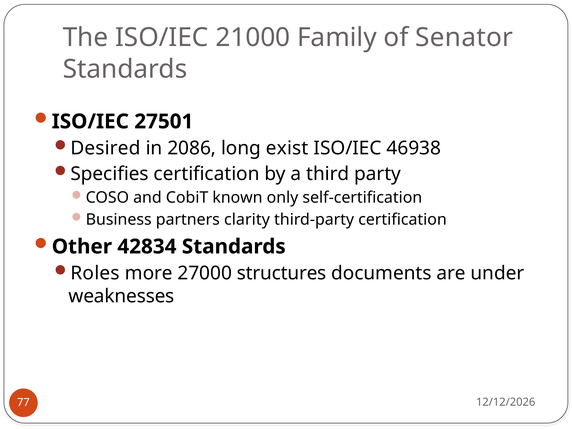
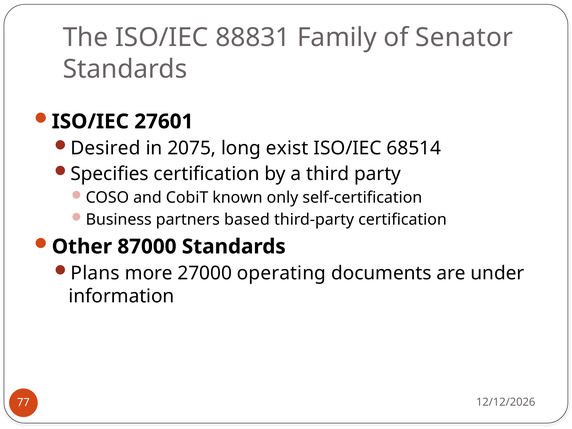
21000: 21000 -> 88831 (253, 38)
27501: 27501 -> 27601 (164, 122)
2086: 2086 -> 2075 (192, 148)
46938: 46938 -> 68514 (414, 148)
clarity: clarity -> based (247, 220)
42834: 42834 -> 87000 (147, 247)
Roles: Roles -> Plans (95, 273)
structures: structures -> operating (281, 273)
weaknesses: weaknesses -> information (121, 296)
